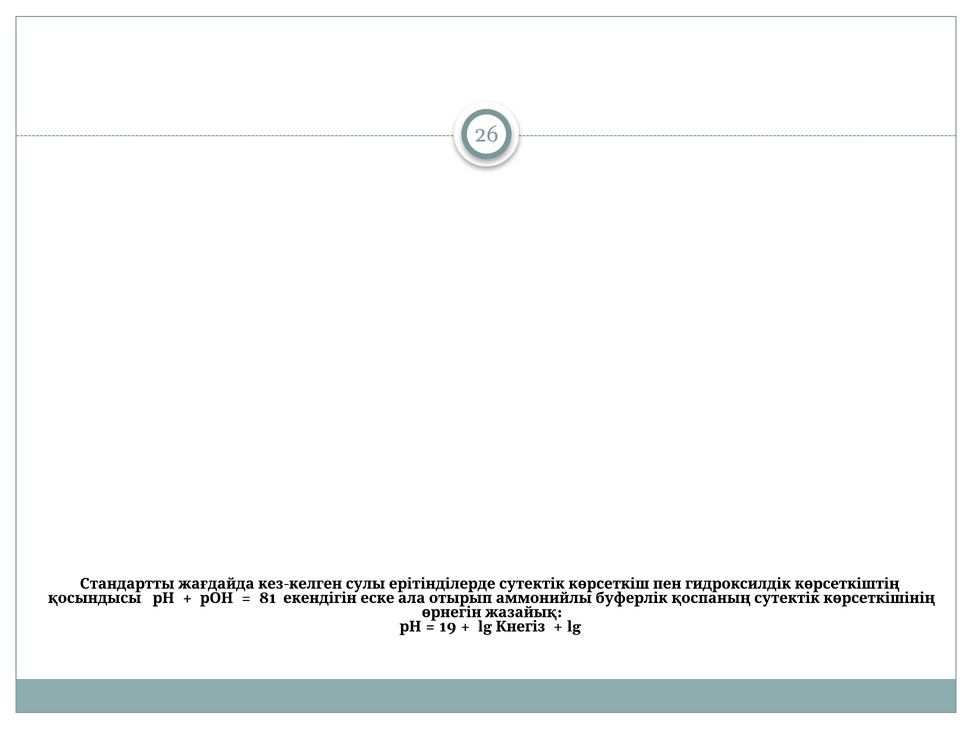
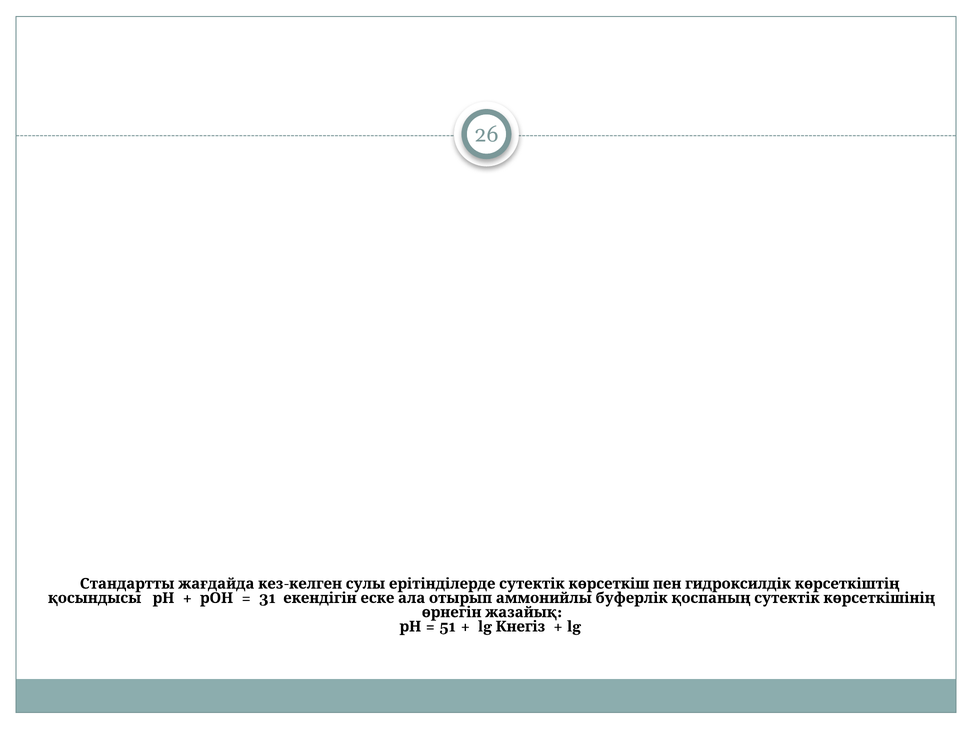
81: 81 -> 31 (268, 599)
19: 19 -> 51 (448, 627)
